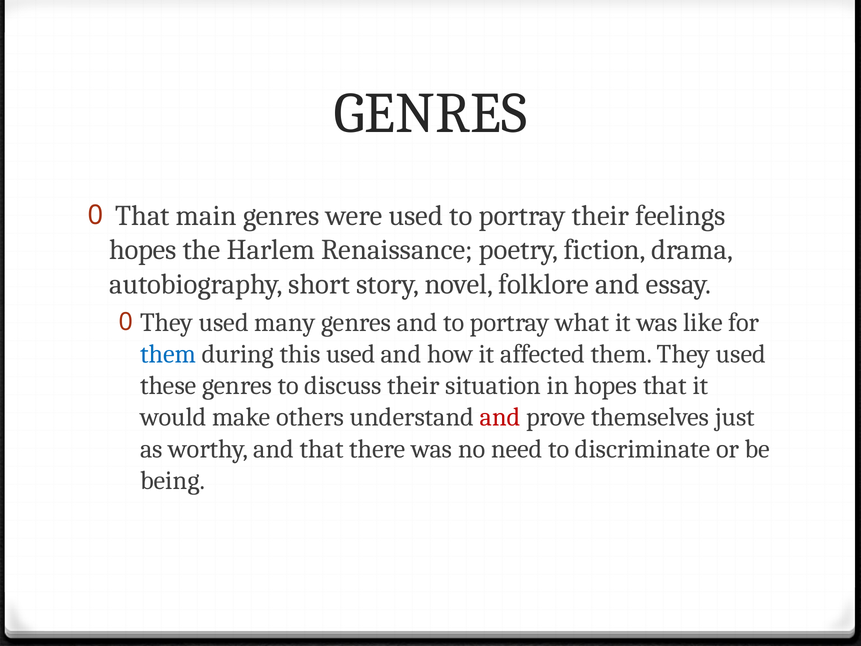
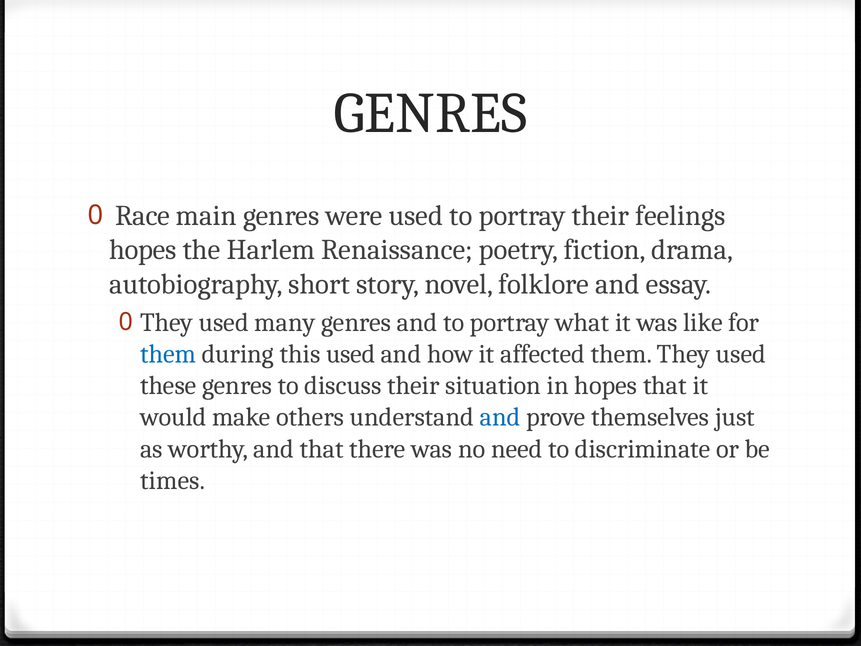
That: That -> Race (143, 215)
and colour: red -> blue (500, 417)
being: being -> times (173, 480)
